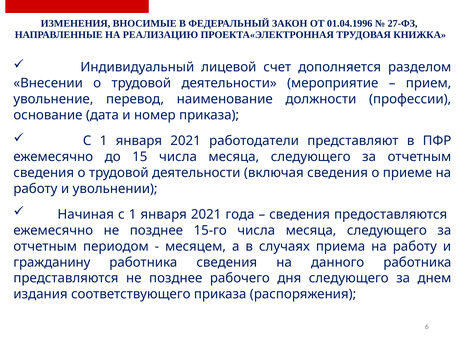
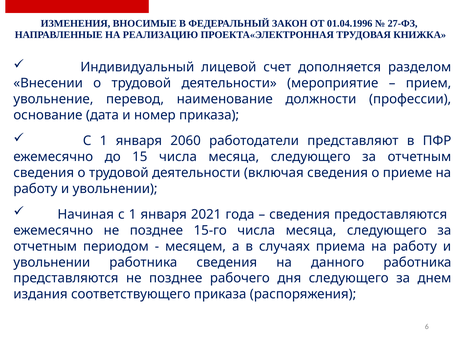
2021: 2021 -> 2060 (186, 141)
гражданину: гражданину -> увольнении (52, 262)
